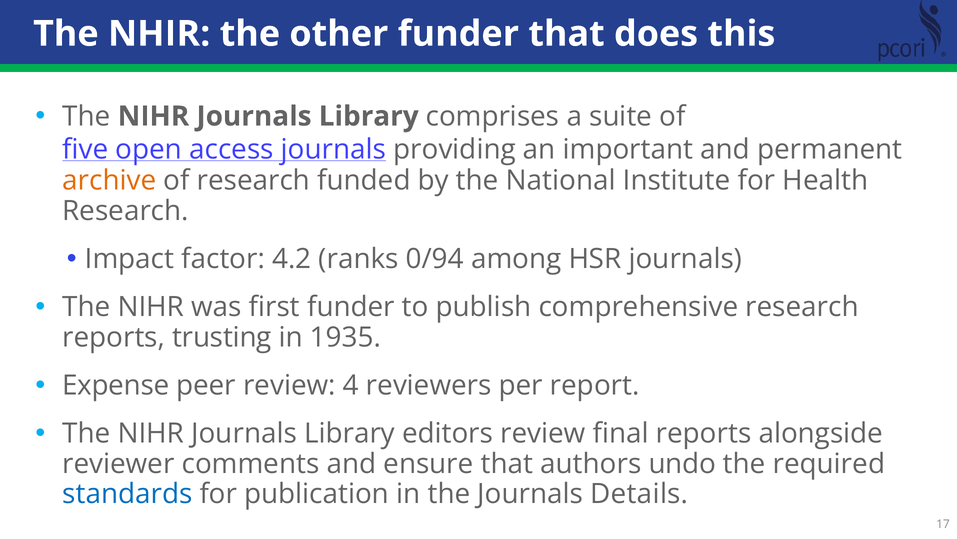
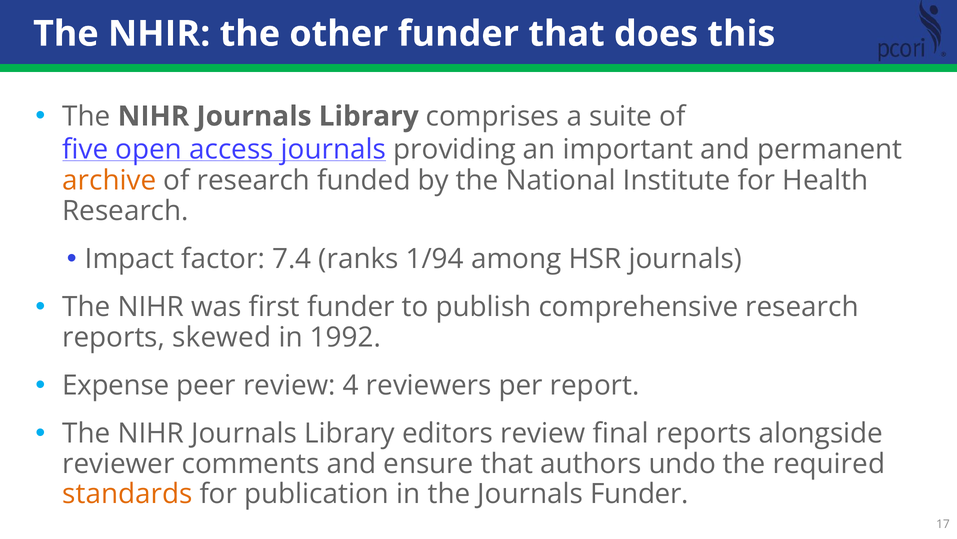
4.2: 4.2 -> 7.4 (292, 259)
0/94: 0/94 -> 1/94 (435, 259)
trusting: trusting -> skewed (222, 337)
1935: 1935 -> 1992 (345, 337)
standards colour: blue -> orange (127, 493)
Journals Details: Details -> Funder (640, 493)
